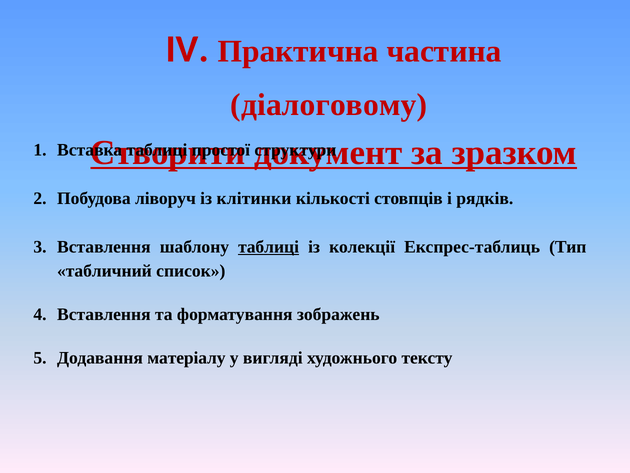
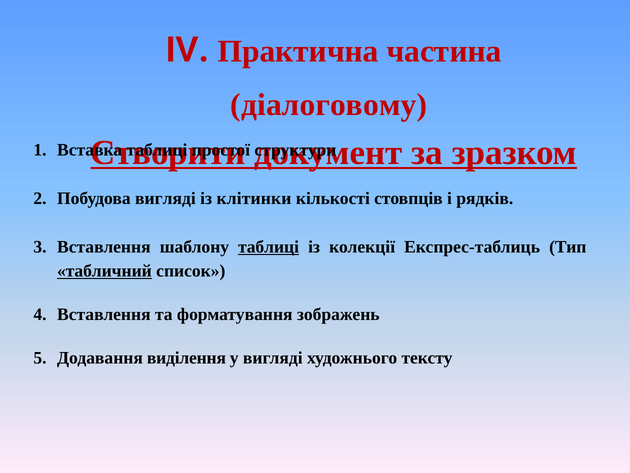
Побудова ліворуч: ліворуч -> вигляді (165, 198)
табличний underline: none -> present (104, 271)
матеріалу: матеріалу -> виділення (186, 358)
